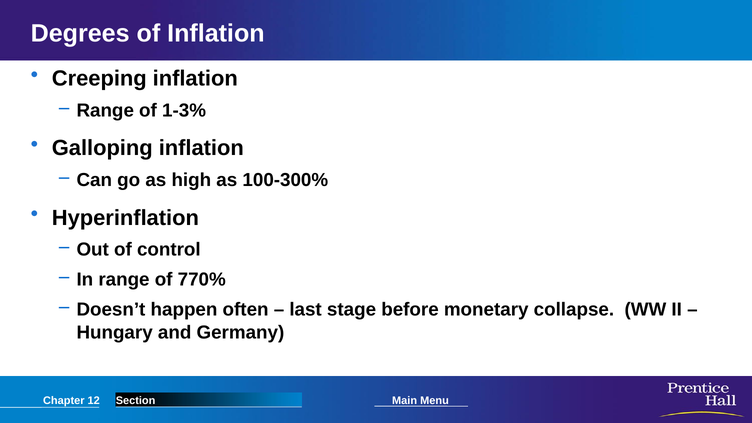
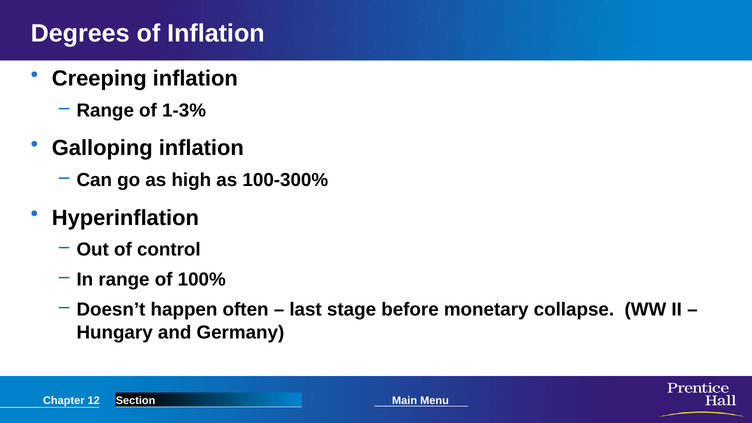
770%: 770% -> 100% (202, 280)
